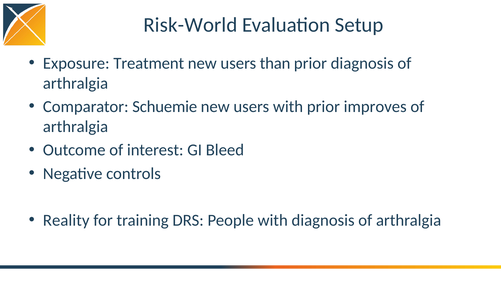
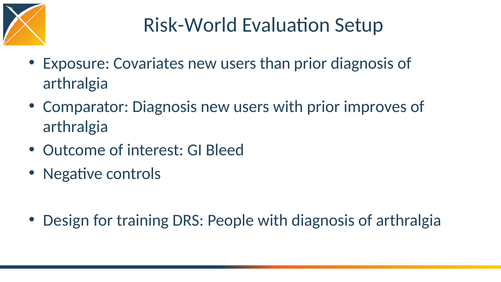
Treatment: Treatment -> Covariates (149, 63)
Comparator Schuemie: Schuemie -> Diagnosis (165, 107)
Reality: Reality -> Design (66, 220)
